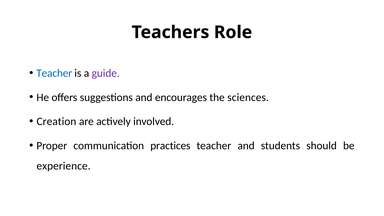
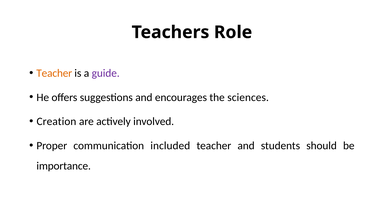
Teacher colour: blue -> orange (54, 73)
practices: practices -> included (170, 146)
experience: experience -> importance (64, 166)
